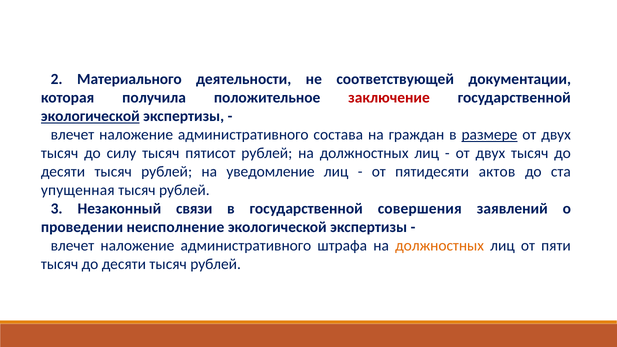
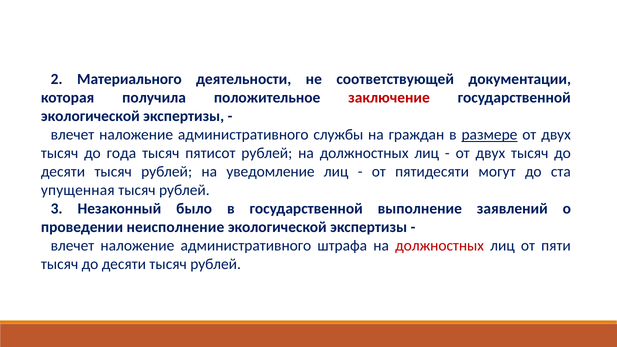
экологической underline: present -> none (90, 116)
состава: состава -> службы (338, 135)
силу: силу -> года (121, 153)
актов: актов -> могут (497, 172)
связи: связи -> было (194, 209)
совершения: совершения -> выполнение (420, 209)
должностных colour: orange -> red (440, 246)
